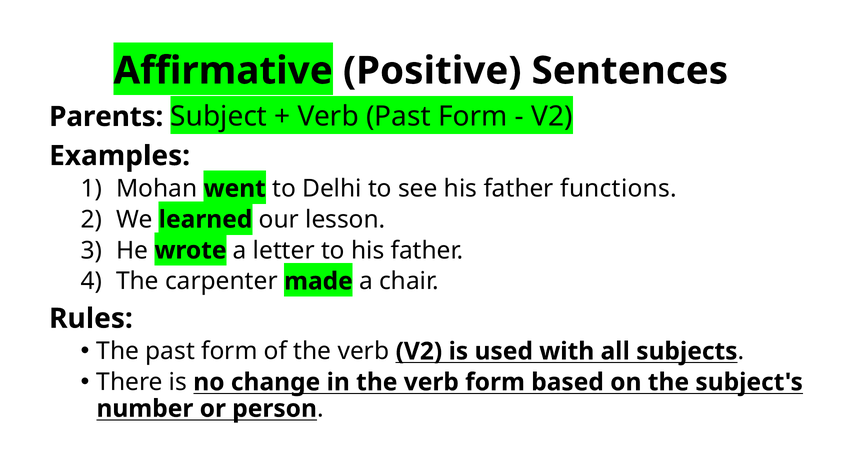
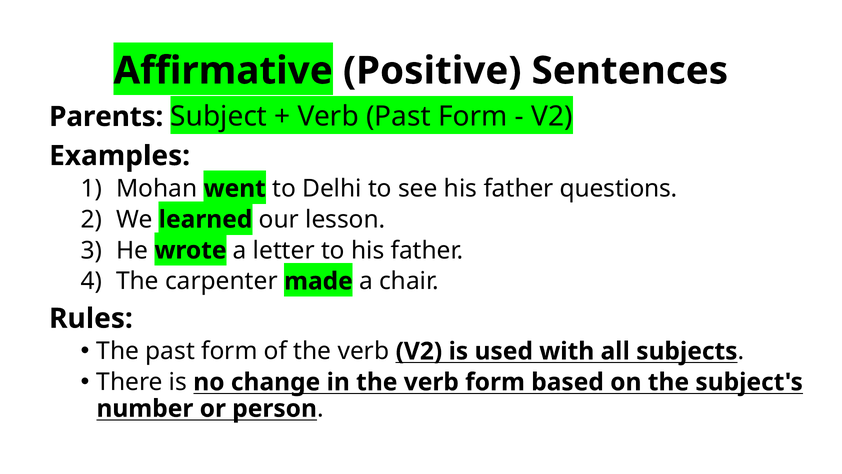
functions: functions -> questions (619, 189)
